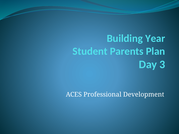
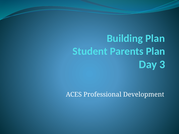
Building Year: Year -> Plan (155, 38)
